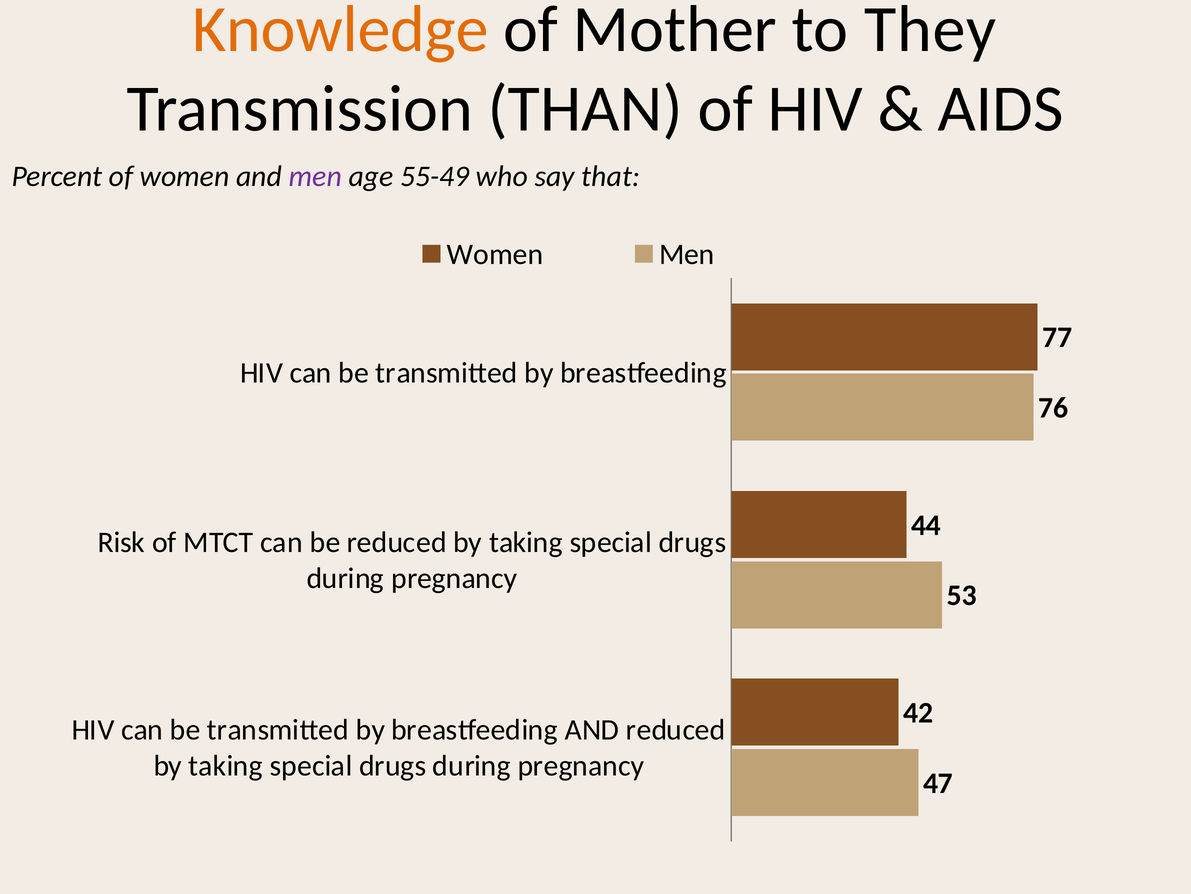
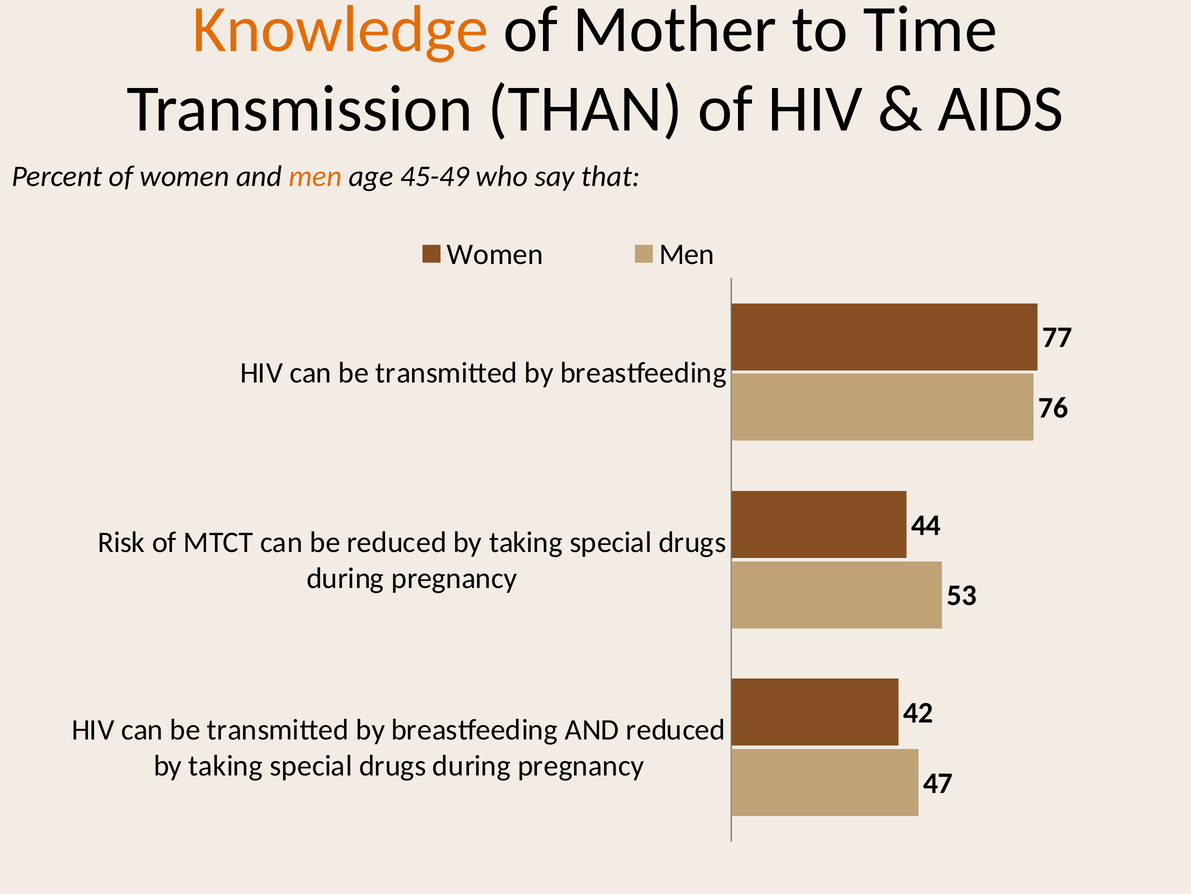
They: They -> Time (930, 29)
men colour: purple -> orange (315, 176)
55-49: 55-49 -> 45-49 (435, 176)
